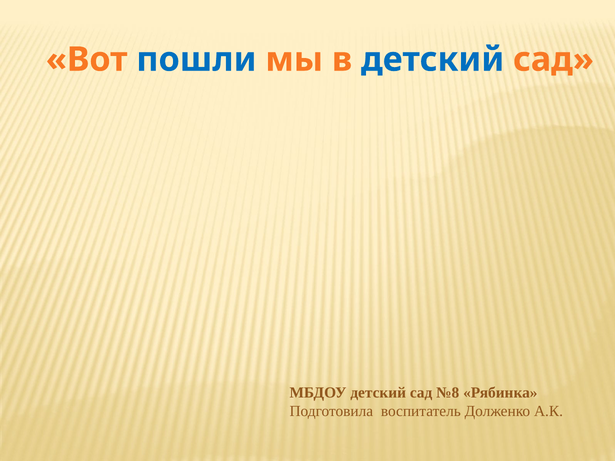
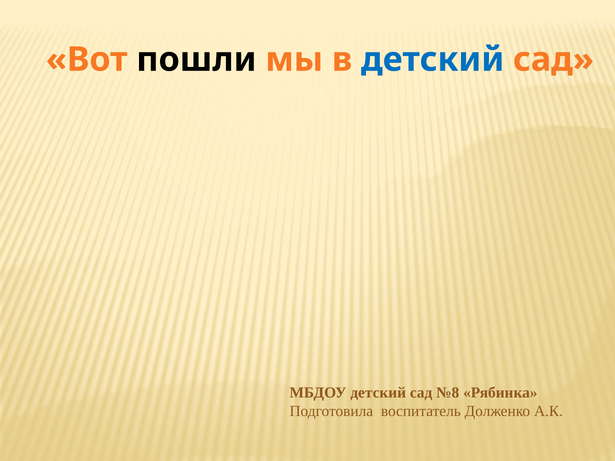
пошли colour: blue -> black (196, 60)
